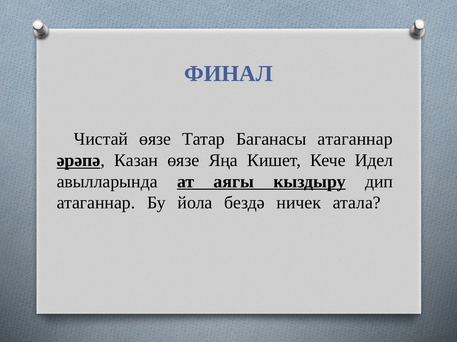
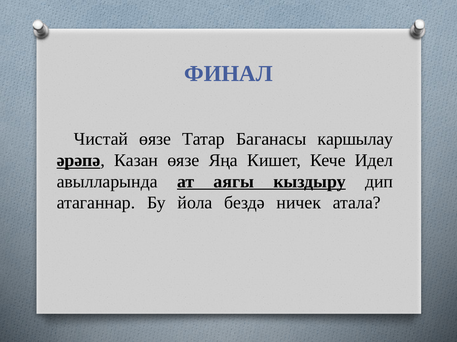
Баганасы атаганнар: атаганнар -> каршылау (355, 139)
